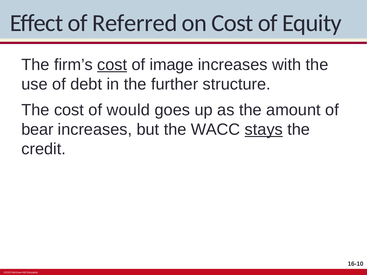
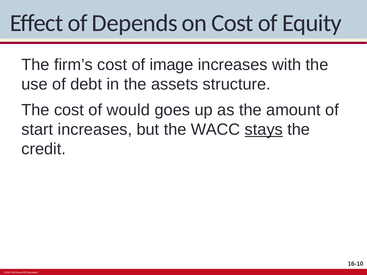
Referred: Referred -> Depends (135, 23)
cost underline: present -> none (112, 65)
further: further -> assets (175, 84)
bear: bear -> start (37, 130)
